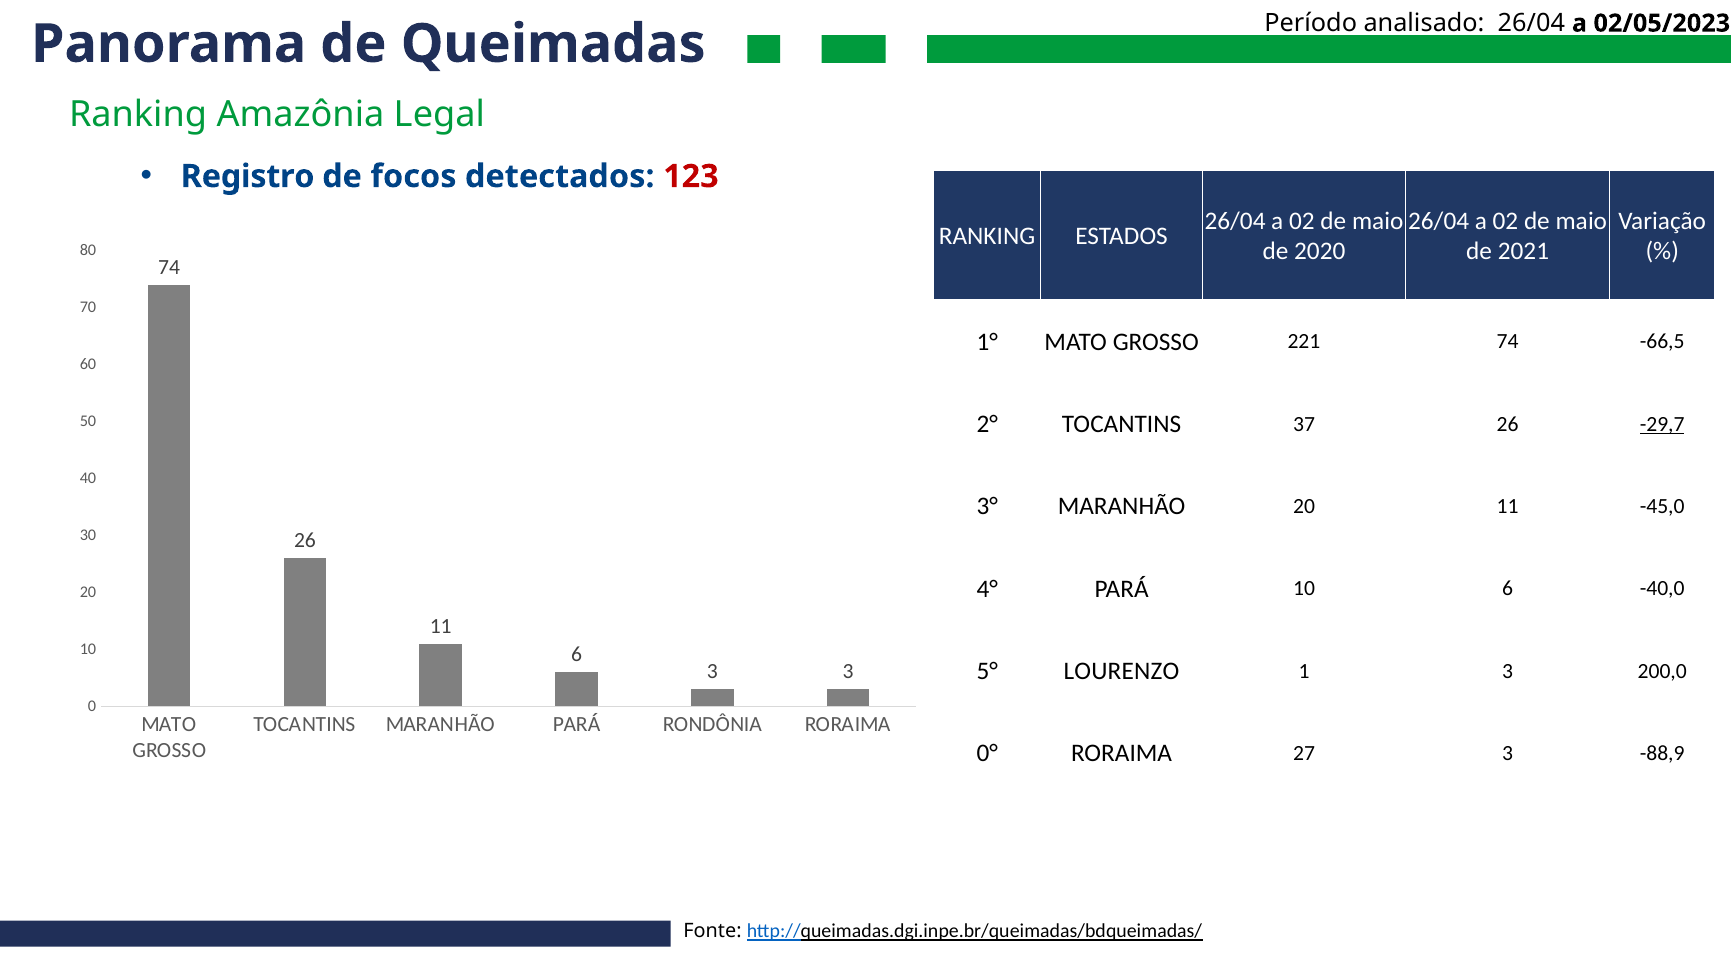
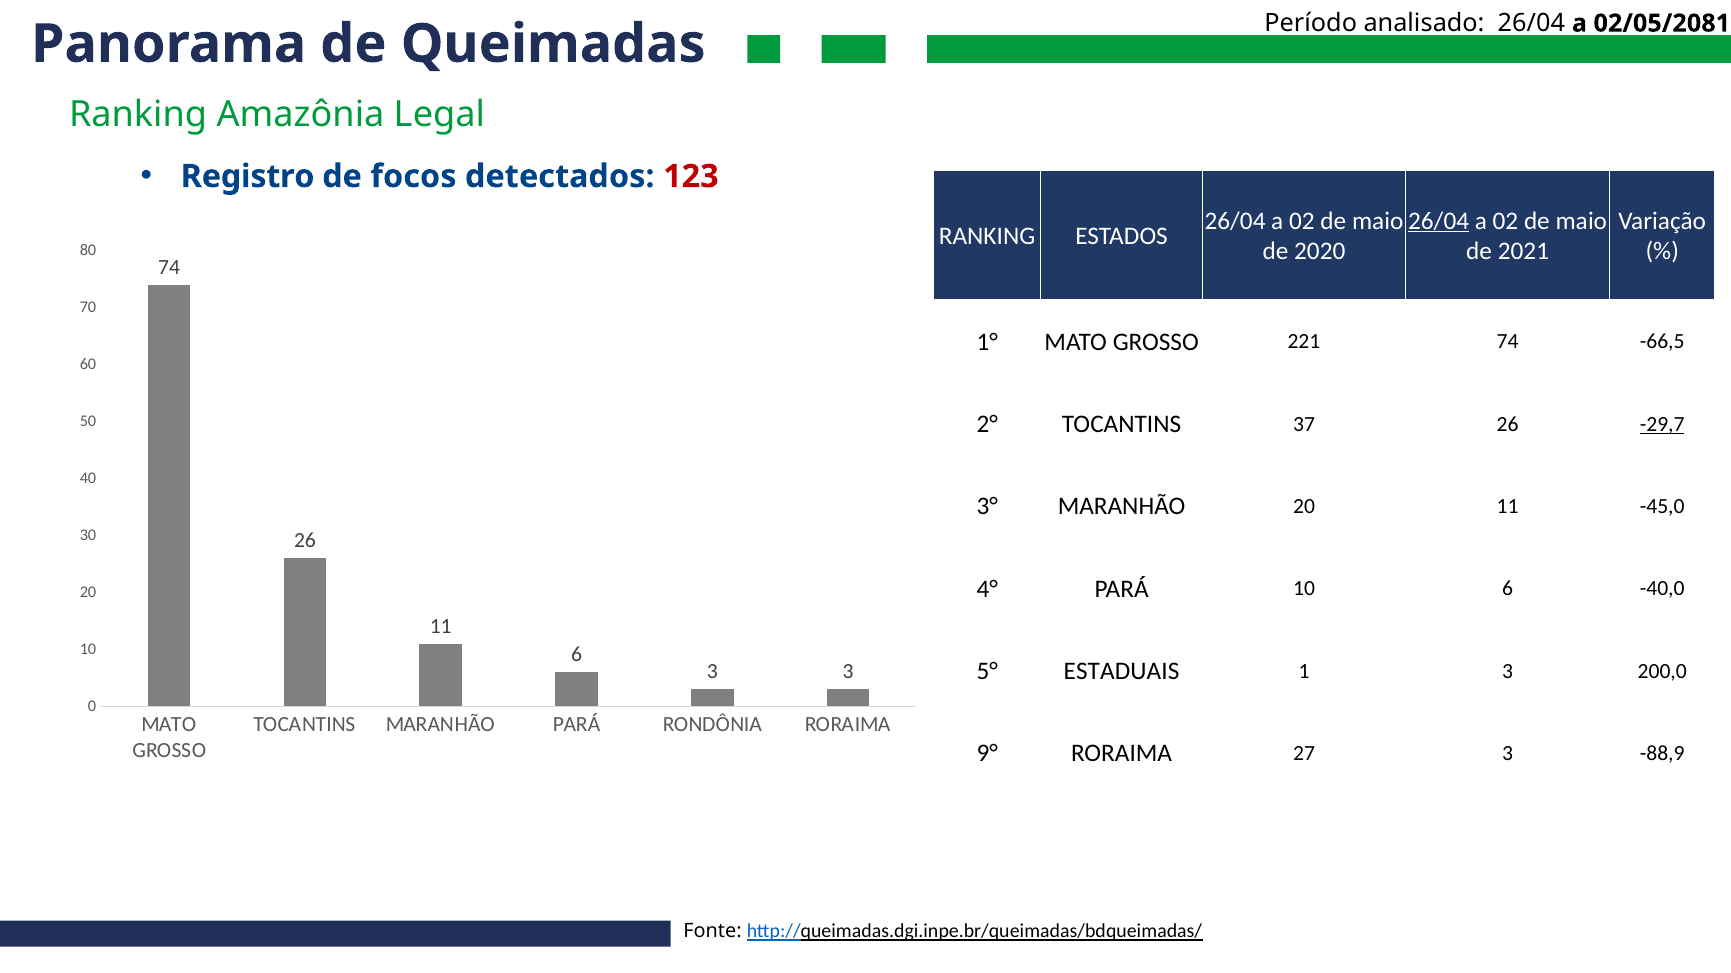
02/05/2023: 02/05/2023 -> 02/05/2081 (1662, 23)
26/04 underline: none -> present (1439, 221)
LOURENZO: LOURENZO -> ESTADUAIS (1122, 672)
0°: 0° -> 9° (987, 754)
